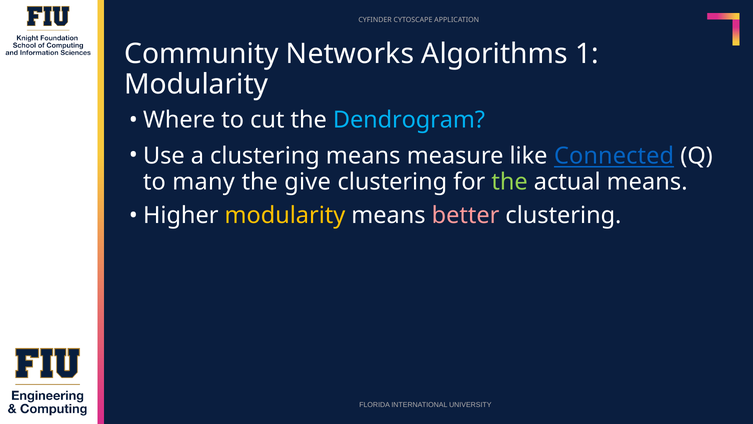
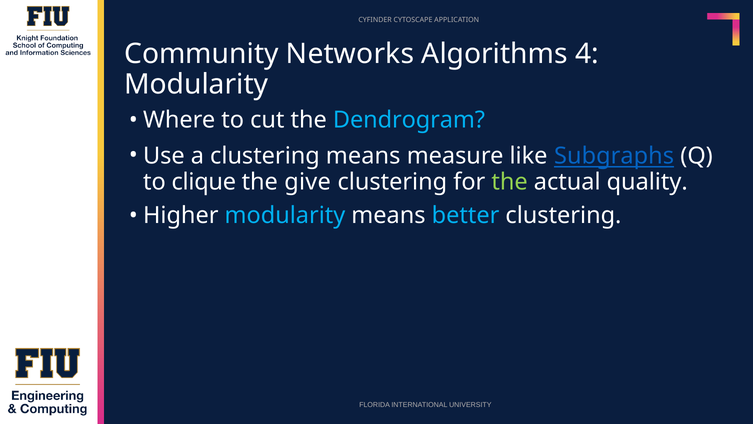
1: 1 -> 4 (587, 54)
Connected: Connected -> Subgraphs (614, 156)
many: many -> clique (204, 182)
actual means: means -> quality (647, 182)
modularity colour: yellow -> light blue (285, 215)
better colour: pink -> light blue (466, 215)
